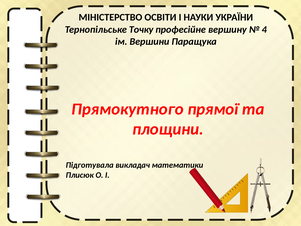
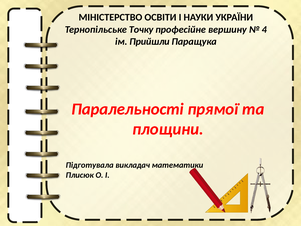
Вершини: Вершини -> Прийшли (149, 41)
Прямокутного: Прямокутного -> Паралельності (128, 109)
